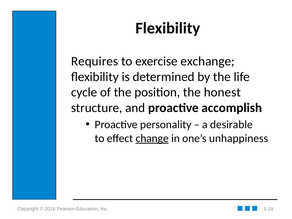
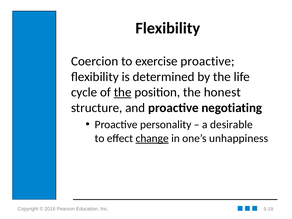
Requires: Requires -> Coercion (95, 61)
exercise exchange: exchange -> proactive (208, 61)
the underline: none -> present (123, 92)
accomplish: accomplish -> negotiating (232, 108)
